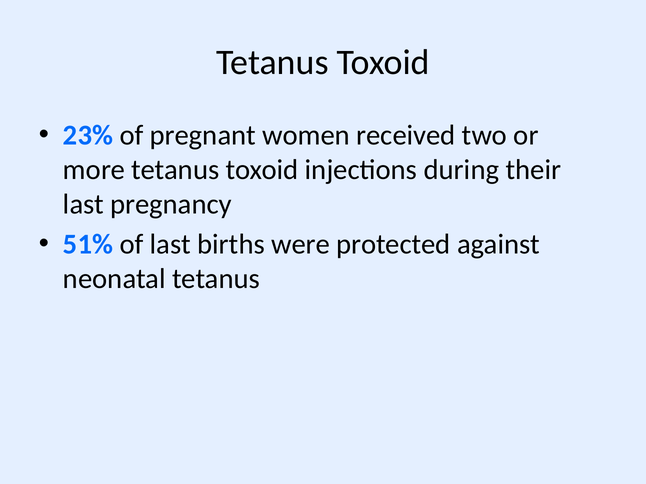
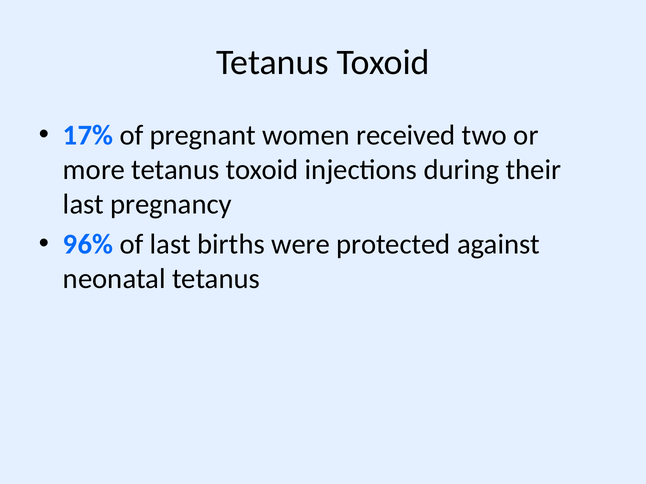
23%: 23% -> 17% (88, 136)
51%: 51% -> 96% (88, 245)
